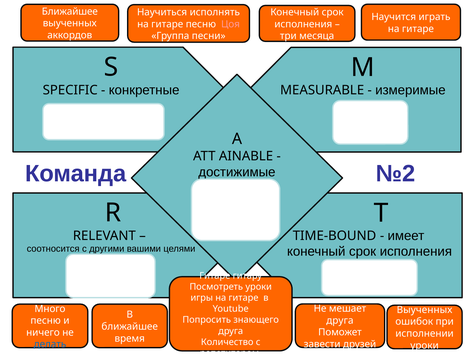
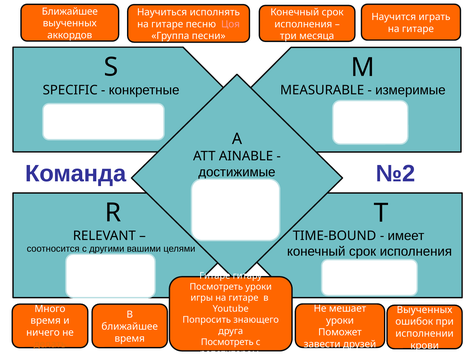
друга: друга -> уроки (340, 320)
песню: песню -> время (46, 320)
Количество: Количество -> Посмотреть (227, 342)
делать colour: blue -> orange (50, 344)
уроки: уроки -> крови (425, 345)
